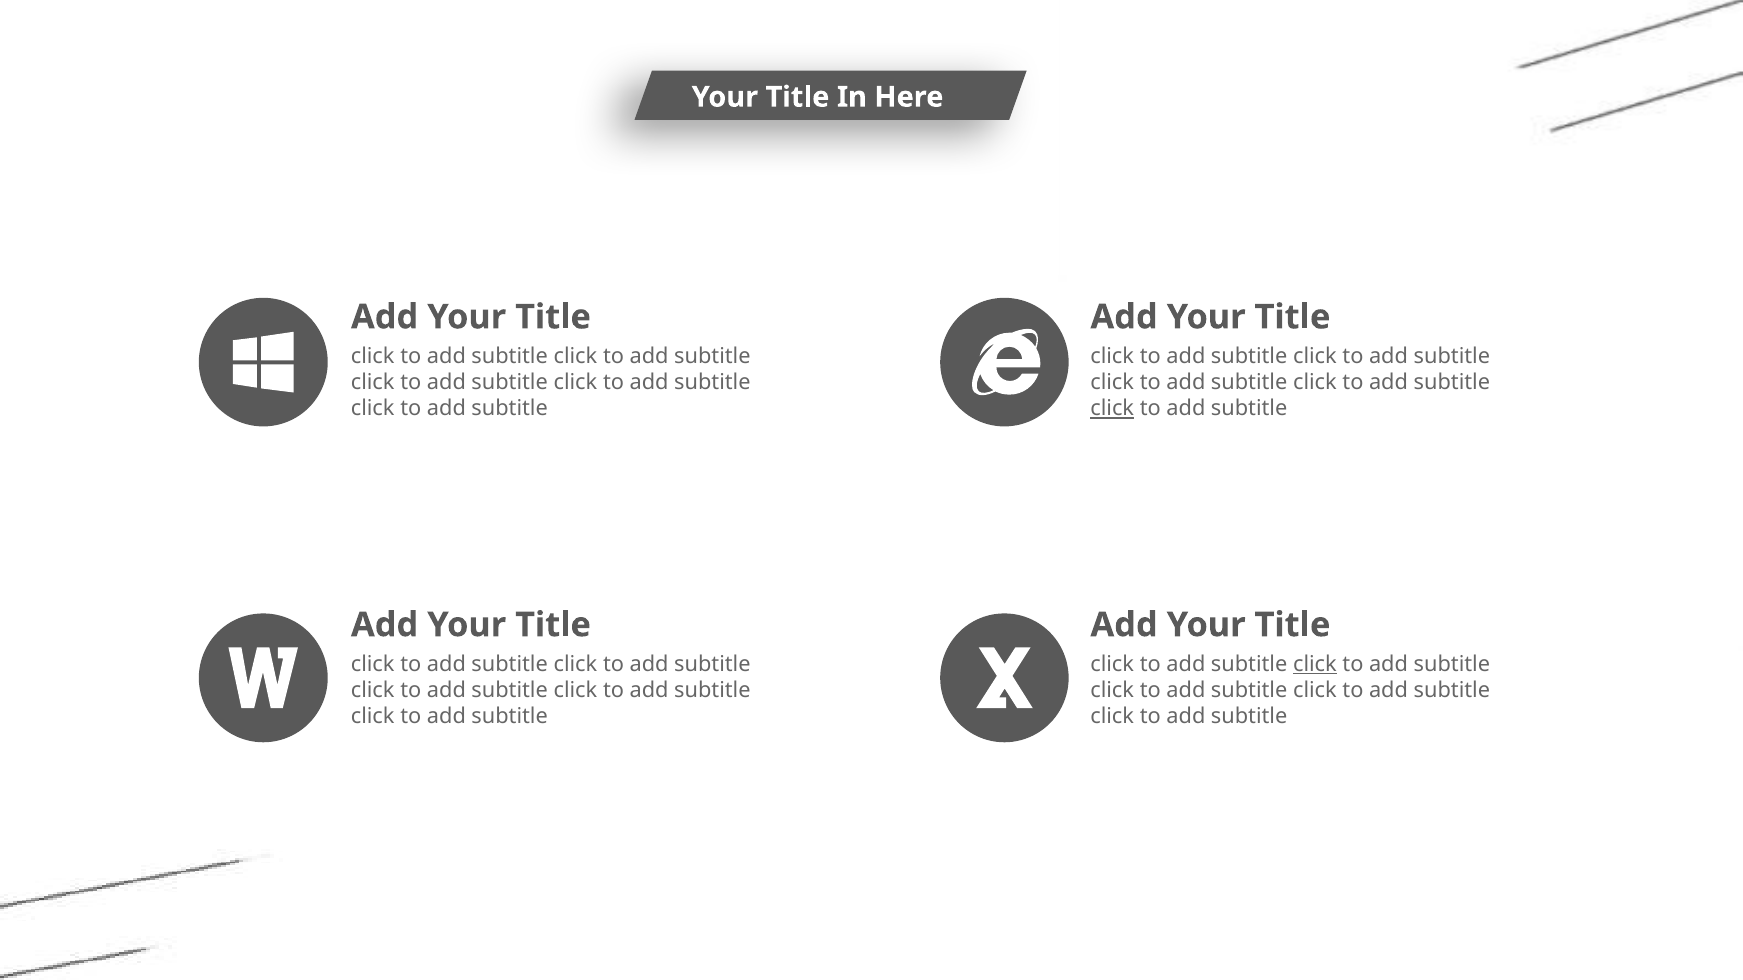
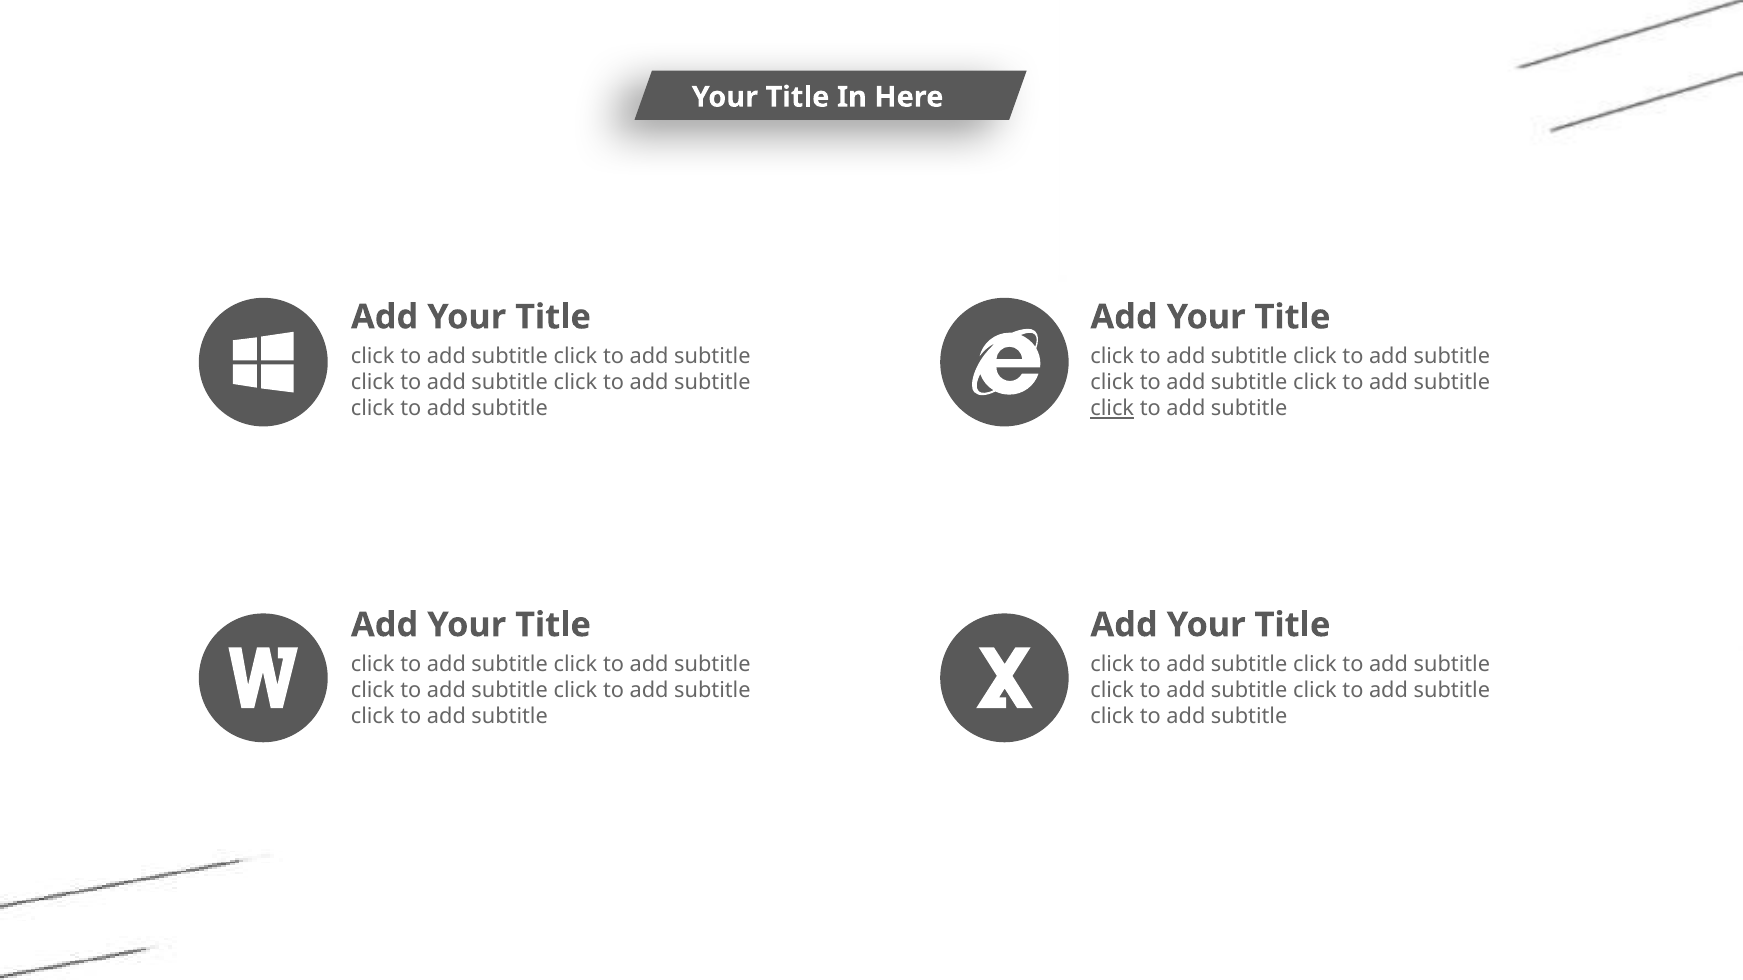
click underline: present -> none (1315, 665)
